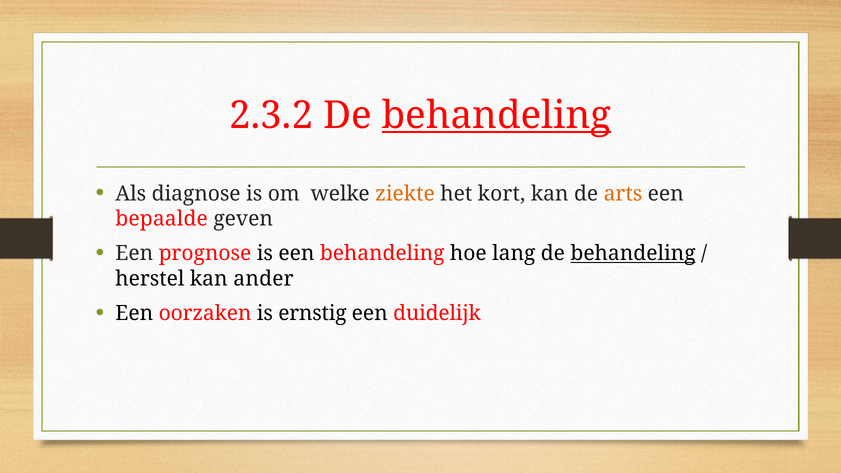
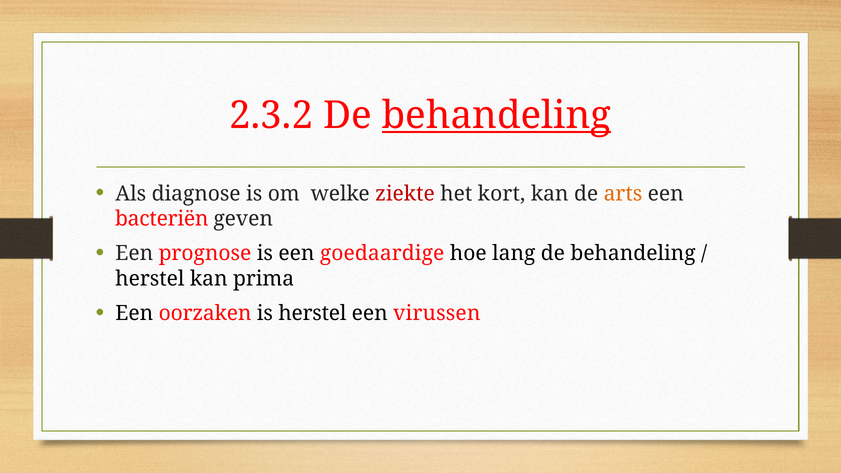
ziekte colour: orange -> red (405, 194)
bepaalde: bepaalde -> bacteriën (162, 219)
een behandeling: behandeling -> goedaardige (382, 254)
behandeling underline: present -> none (633, 254)
ander: ander -> prima (264, 279)
is ernstig: ernstig -> herstel (312, 313)
duidelijk: duidelijk -> virussen (437, 313)
